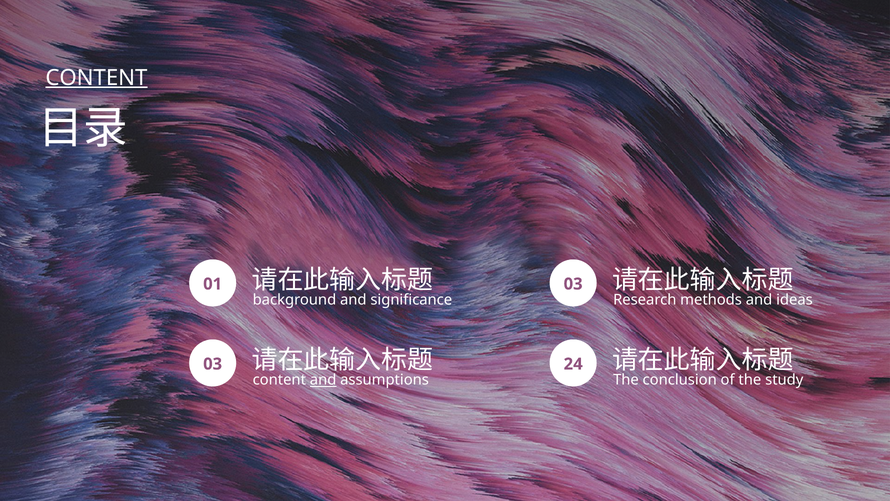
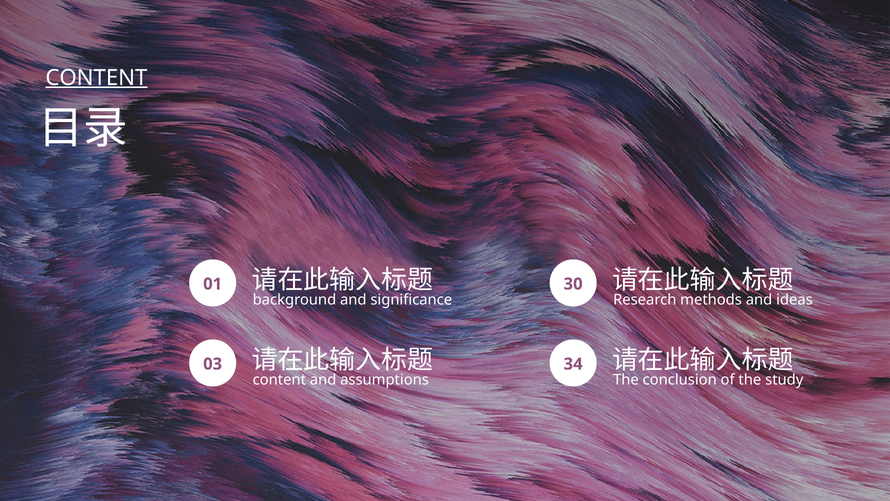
01 03: 03 -> 30 (573, 284)
24: 24 -> 34 (573, 364)
and underline: present -> none (323, 380)
